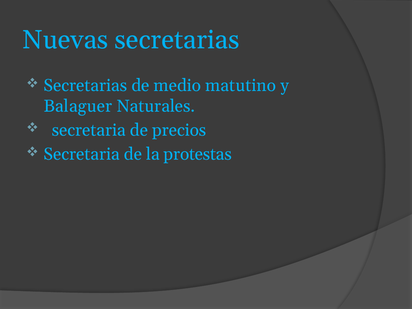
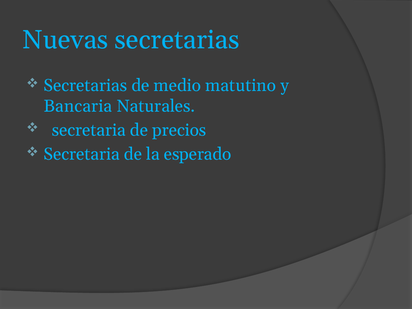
Balaguer: Balaguer -> Bancaria (78, 106)
protestas: protestas -> esperado (198, 154)
